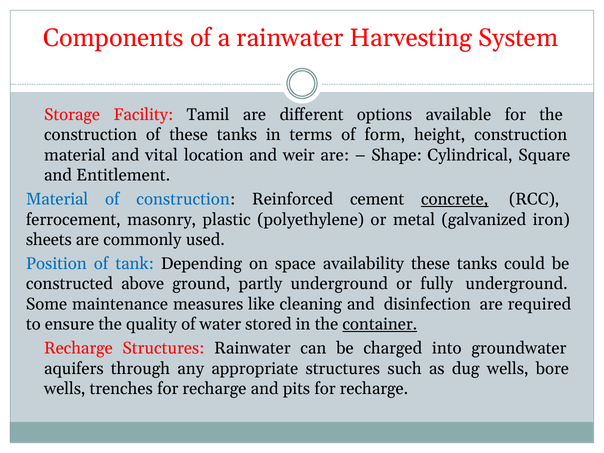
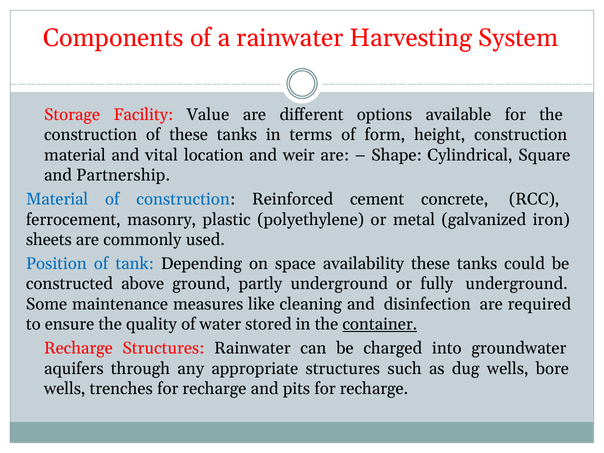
Tamil: Tamil -> Value (208, 115)
Entitlement: Entitlement -> Partnership (123, 175)
concrete underline: present -> none (455, 199)
